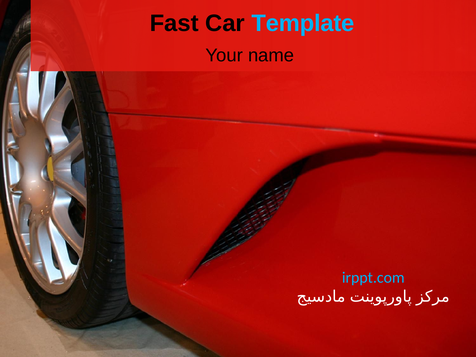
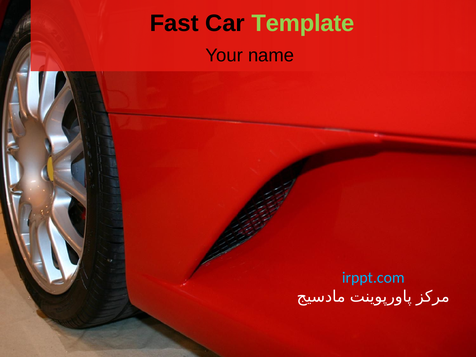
Template colour: light blue -> light green (303, 23)
